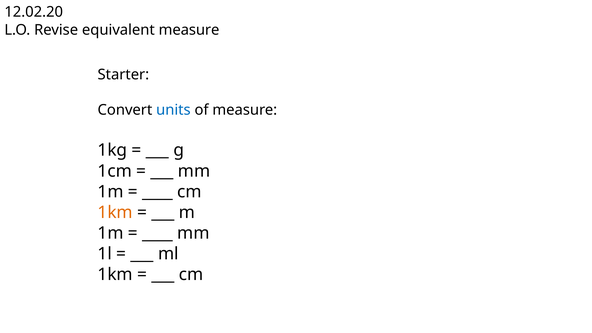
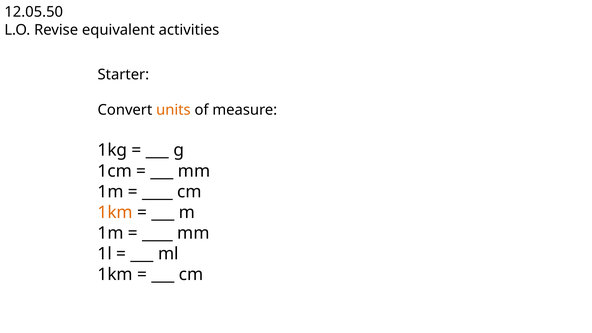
12.02.20: 12.02.20 -> 12.05.50 (34, 12)
equivalent measure: measure -> activities (189, 30)
units colour: blue -> orange (173, 110)
